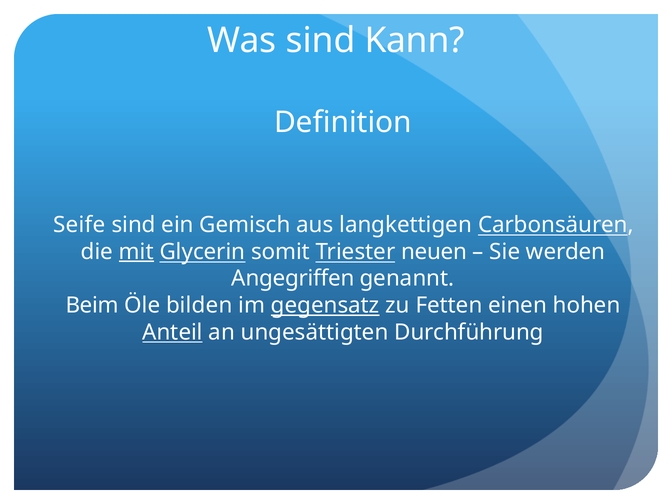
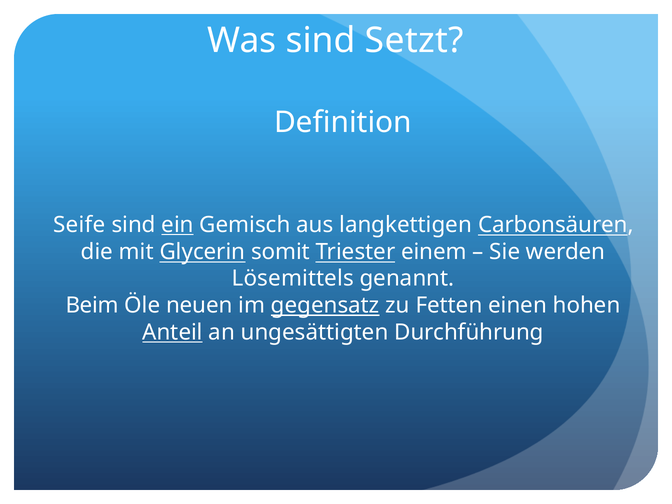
Kann: Kann -> Setzt (414, 41)
ein underline: none -> present (178, 225)
mit underline: present -> none (136, 252)
neuen: neuen -> einem (434, 252)
Angegriffen: Angegriffen -> Lösemittels (293, 279)
bilden: bilden -> neuen (199, 305)
